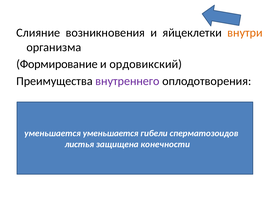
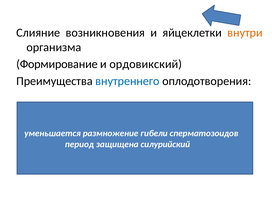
внутреннего colour: purple -> blue (127, 81)
уменьшается уменьшается: уменьшается -> размножение (111, 133)
листья: листья -> период (79, 144)
конечности: конечности -> силурийский (165, 144)
